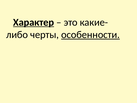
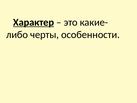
особенности underline: present -> none (90, 35)
